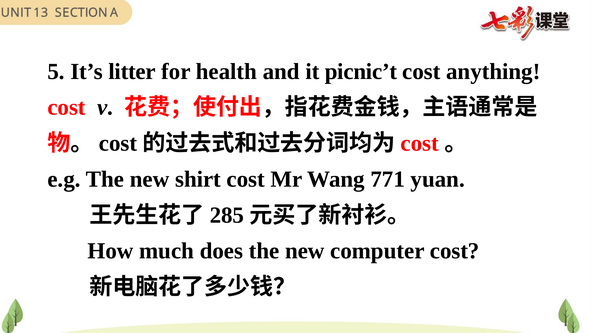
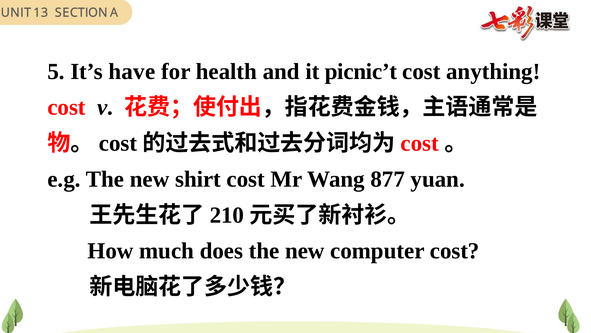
litter: litter -> have (132, 71)
771: 771 -> 877 (388, 179)
285: 285 -> 210 (227, 215)
